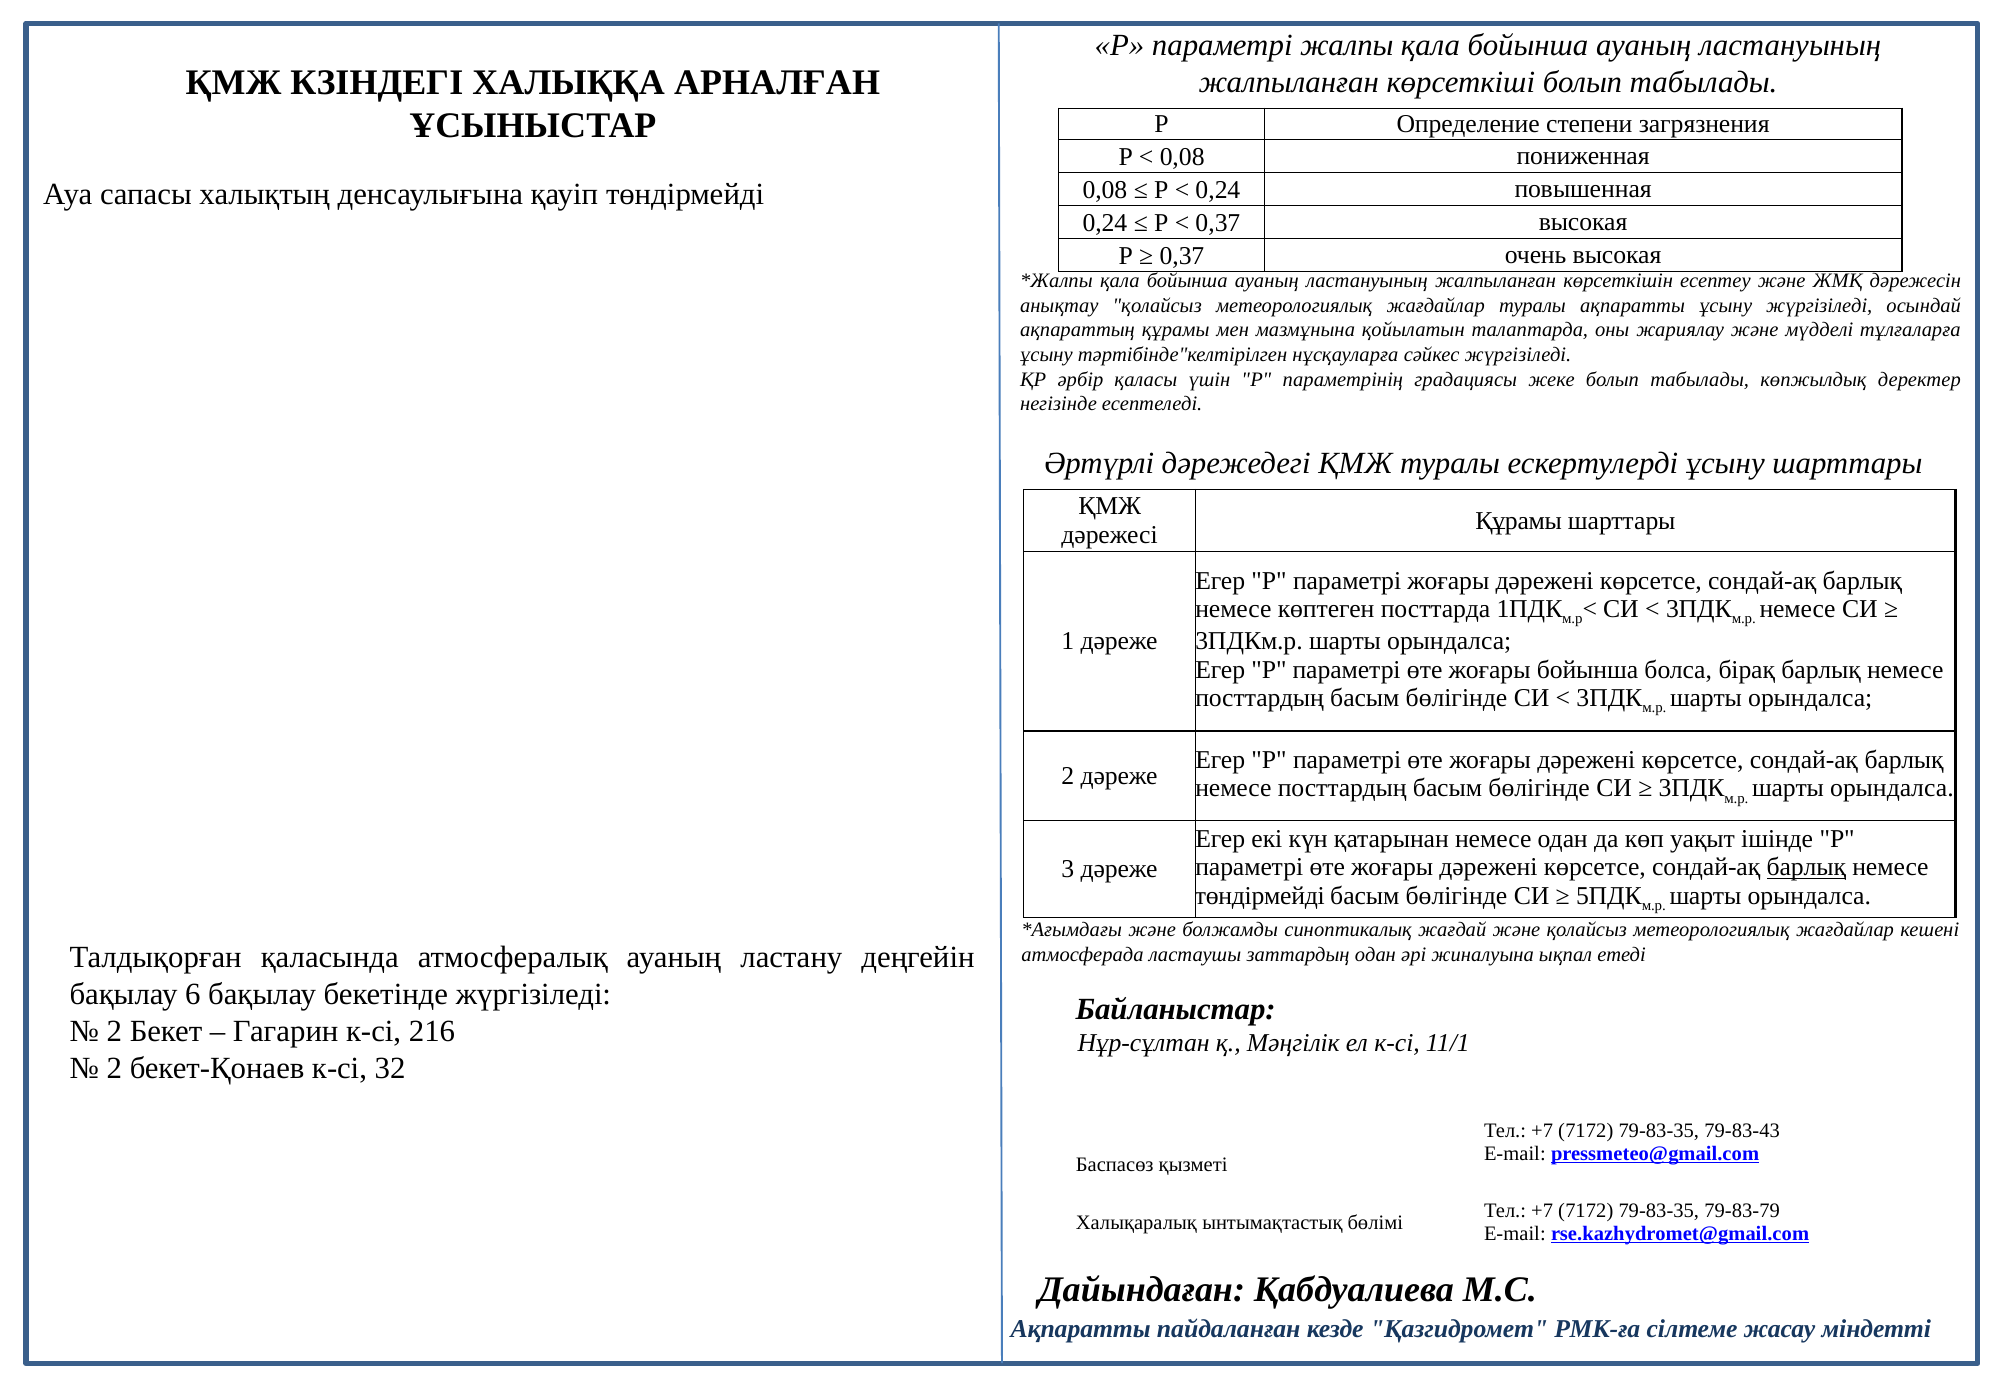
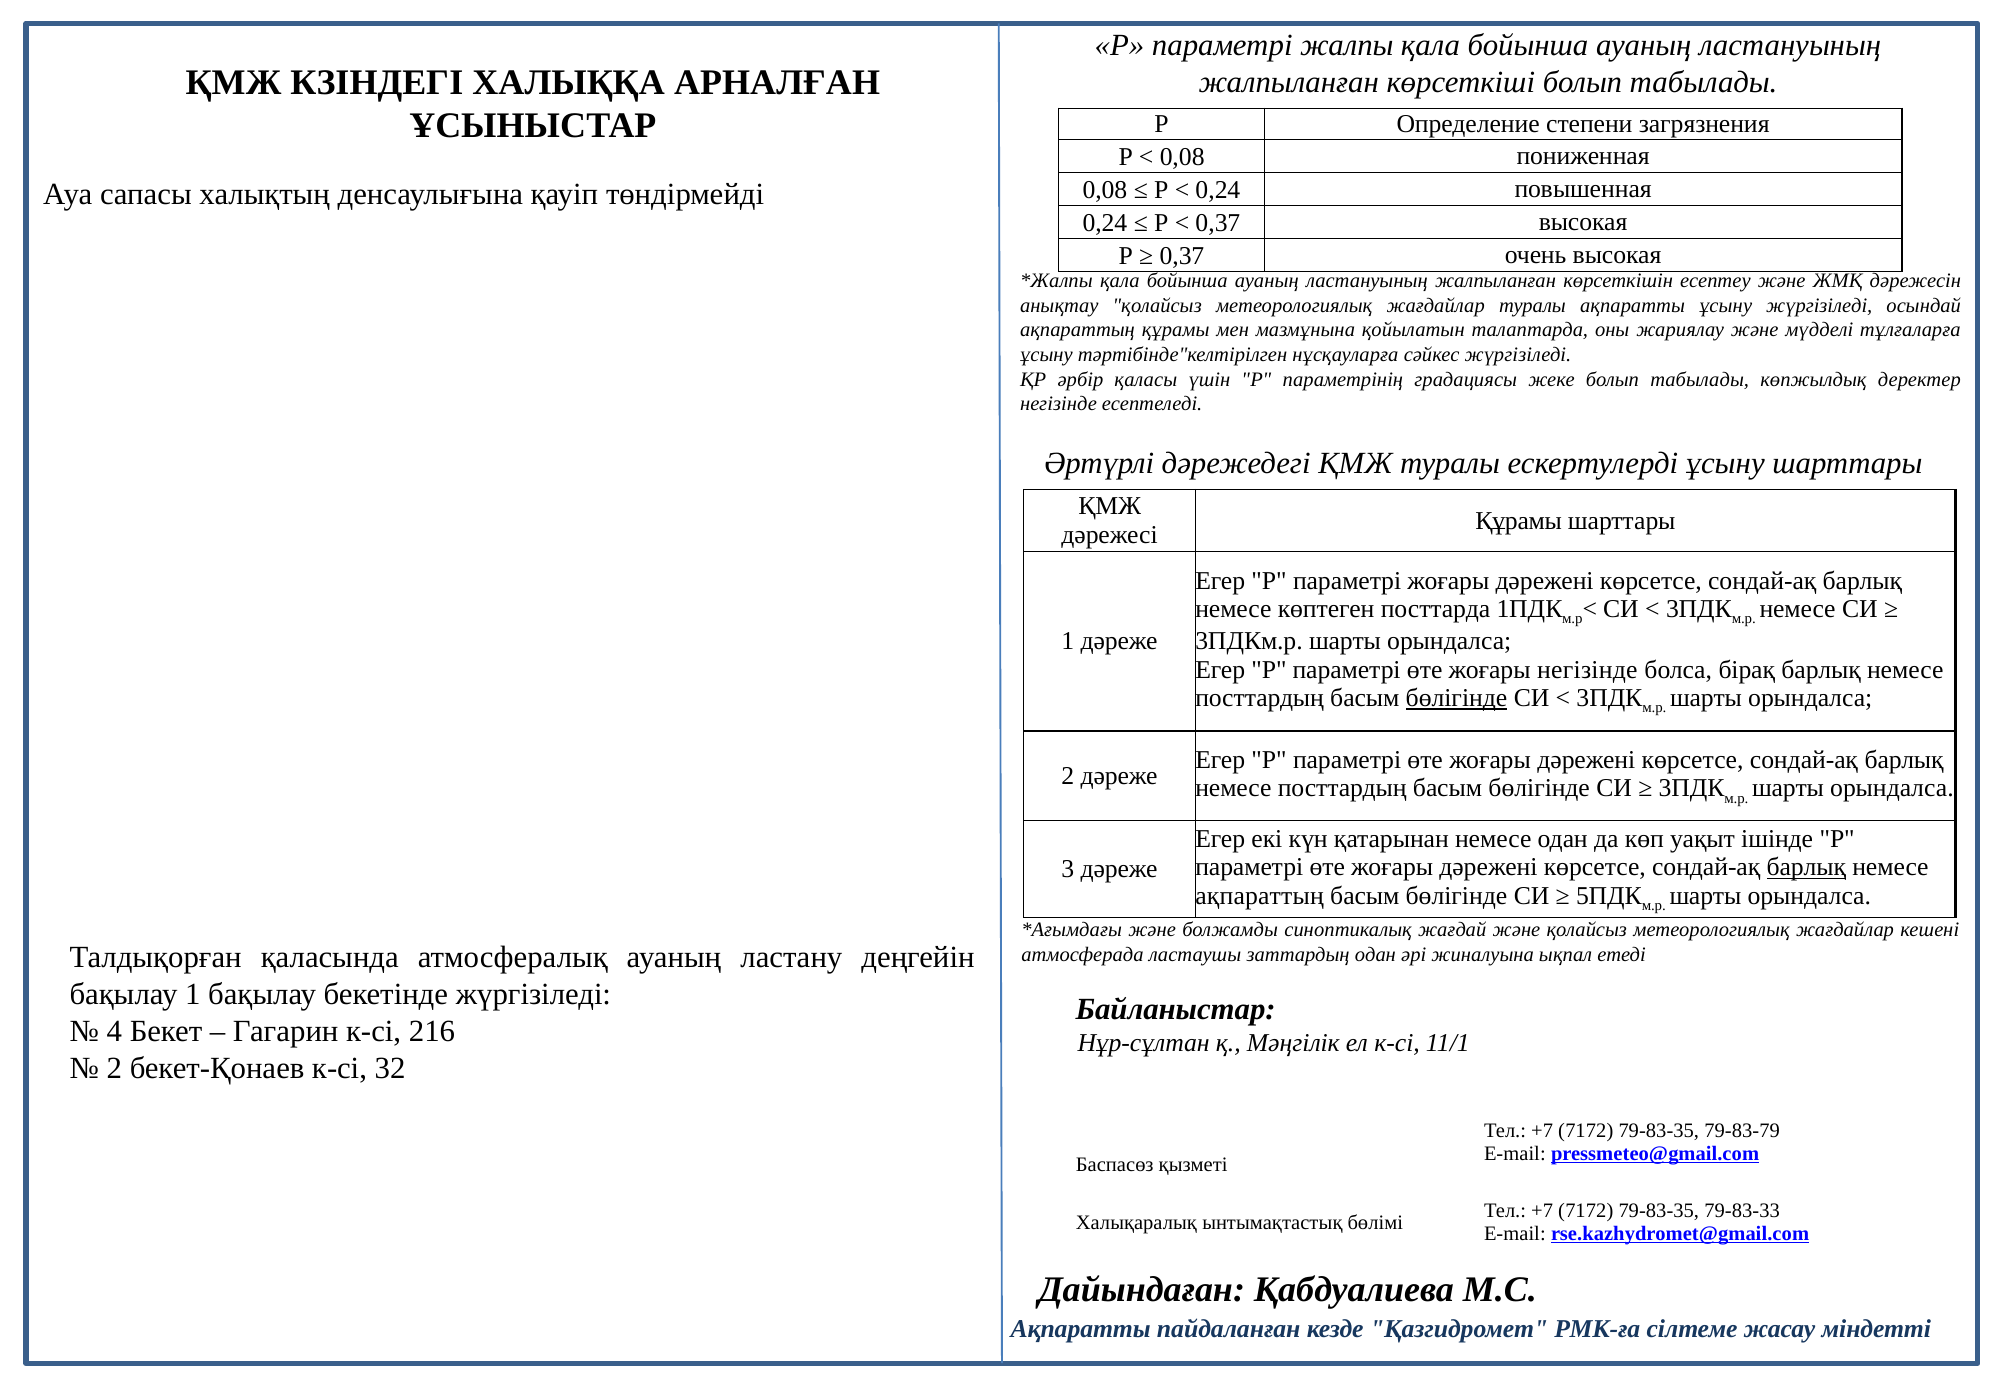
жоғары бойынша: бойынша -> негізінде (1587, 670)
бөлігінде underline: none -> present (1456, 698)
төндірмейді: төндірмейді -> ақпараттың (1260, 896)
бақылау 6: 6 -> 1 (193, 995)
2: 2 -> 4 (114, 1032)
79-83-43: 79-83-43 -> 79-83-79 (1742, 1131)
79-83-79: 79-83-79 -> 79-83-33 (1742, 1211)
